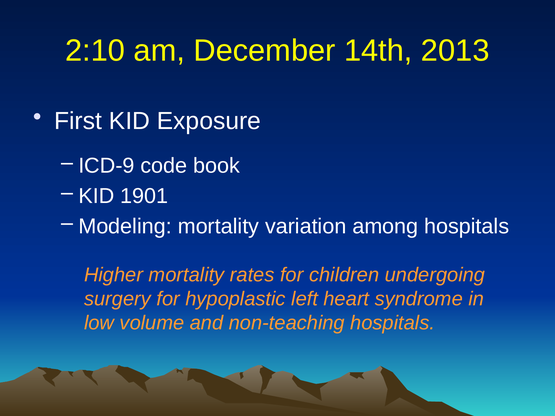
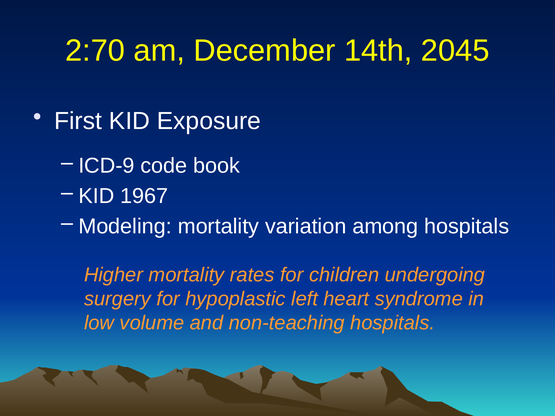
2:10: 2:10 -> 2:70 (95, 51)
2013: 2013 -> 2045 (455, 51)
1901: 1901 -> 1967 (144, 196)
